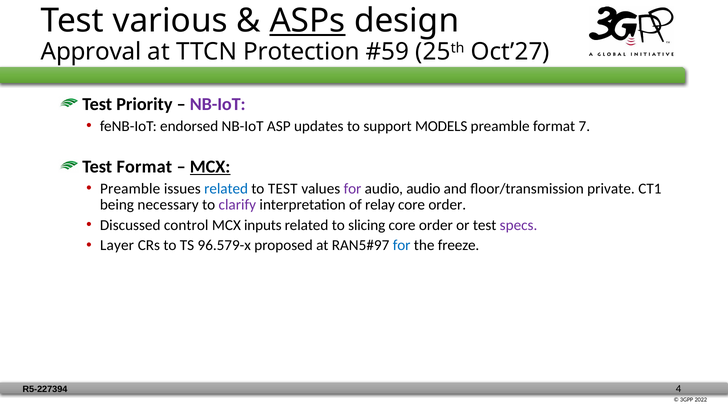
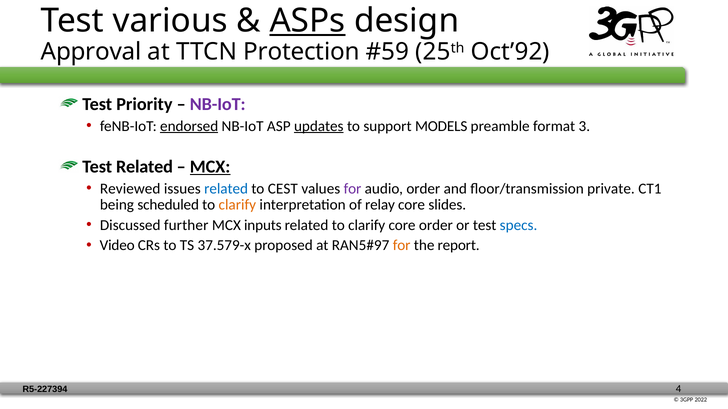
Oct’27: Oct’27 -> Oct’92 (510, 52)
endorsed underline: none -> present (189, 126)
updates underline: none -> present (319, 126)
7: 7 -> 3 (584, 126)
Test Format: Format -> Related (144, 167)
Preamble: Preamble -> Reviewed (130, 189)
to TEST: TEST -> CEST (283, 189)
audio audio: audio -> order (423, 189)
necessary: necessary -> scheduled (168, 205)
clarify colour: purple -> orange (237, 205)
order: order -> slides (447, 205)
control: control -> further (186, 225)
related to slicing: slicing -> clarify (367, 225)
specs colour: purple -> blue (519, 225)
Layer: Layer -> Video (117, 246)
96.579-x: 96.579-x -> 37.579-x (224, 246)
for colour: blue -> orange (402, 246)
freeze: freeze -> report (459, 246)
